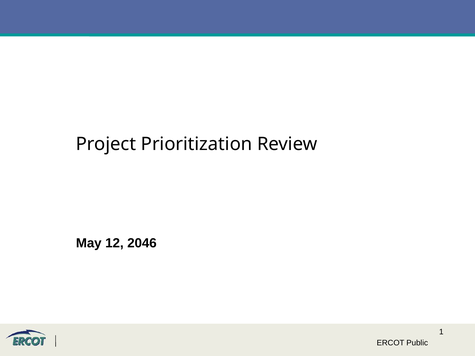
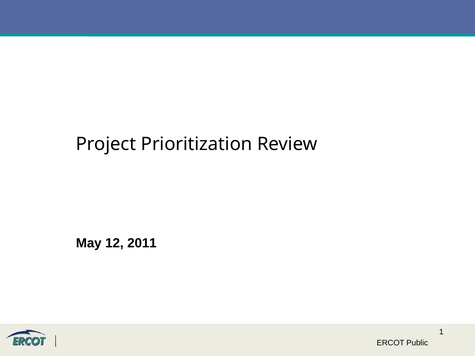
2046: 2046 -> 2011 (142, 243)
